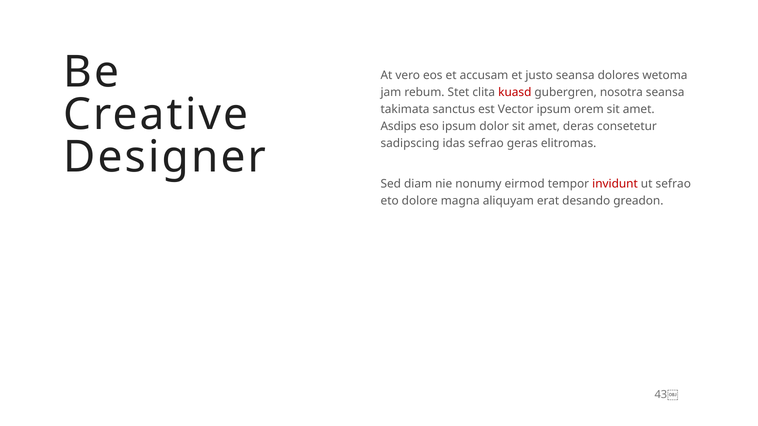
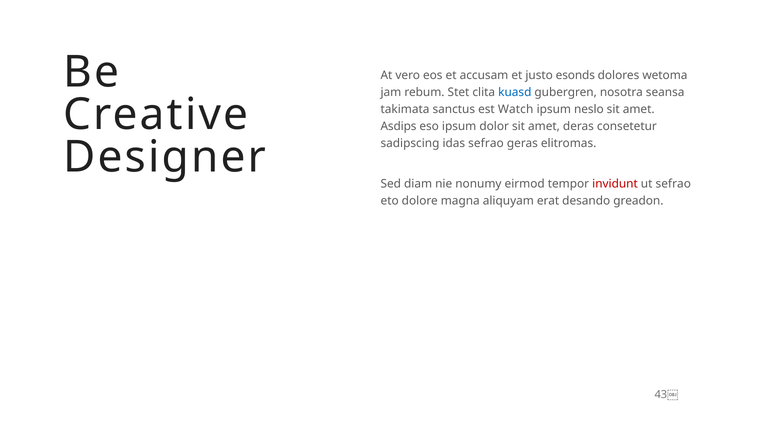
justo seansa: seansa -> esonds (575, 75)
kuasd colour: red -> blue (515, 92)
Vector: Vector -> Watch (516, 109)
orem: orem -> neslo (589, 109)
